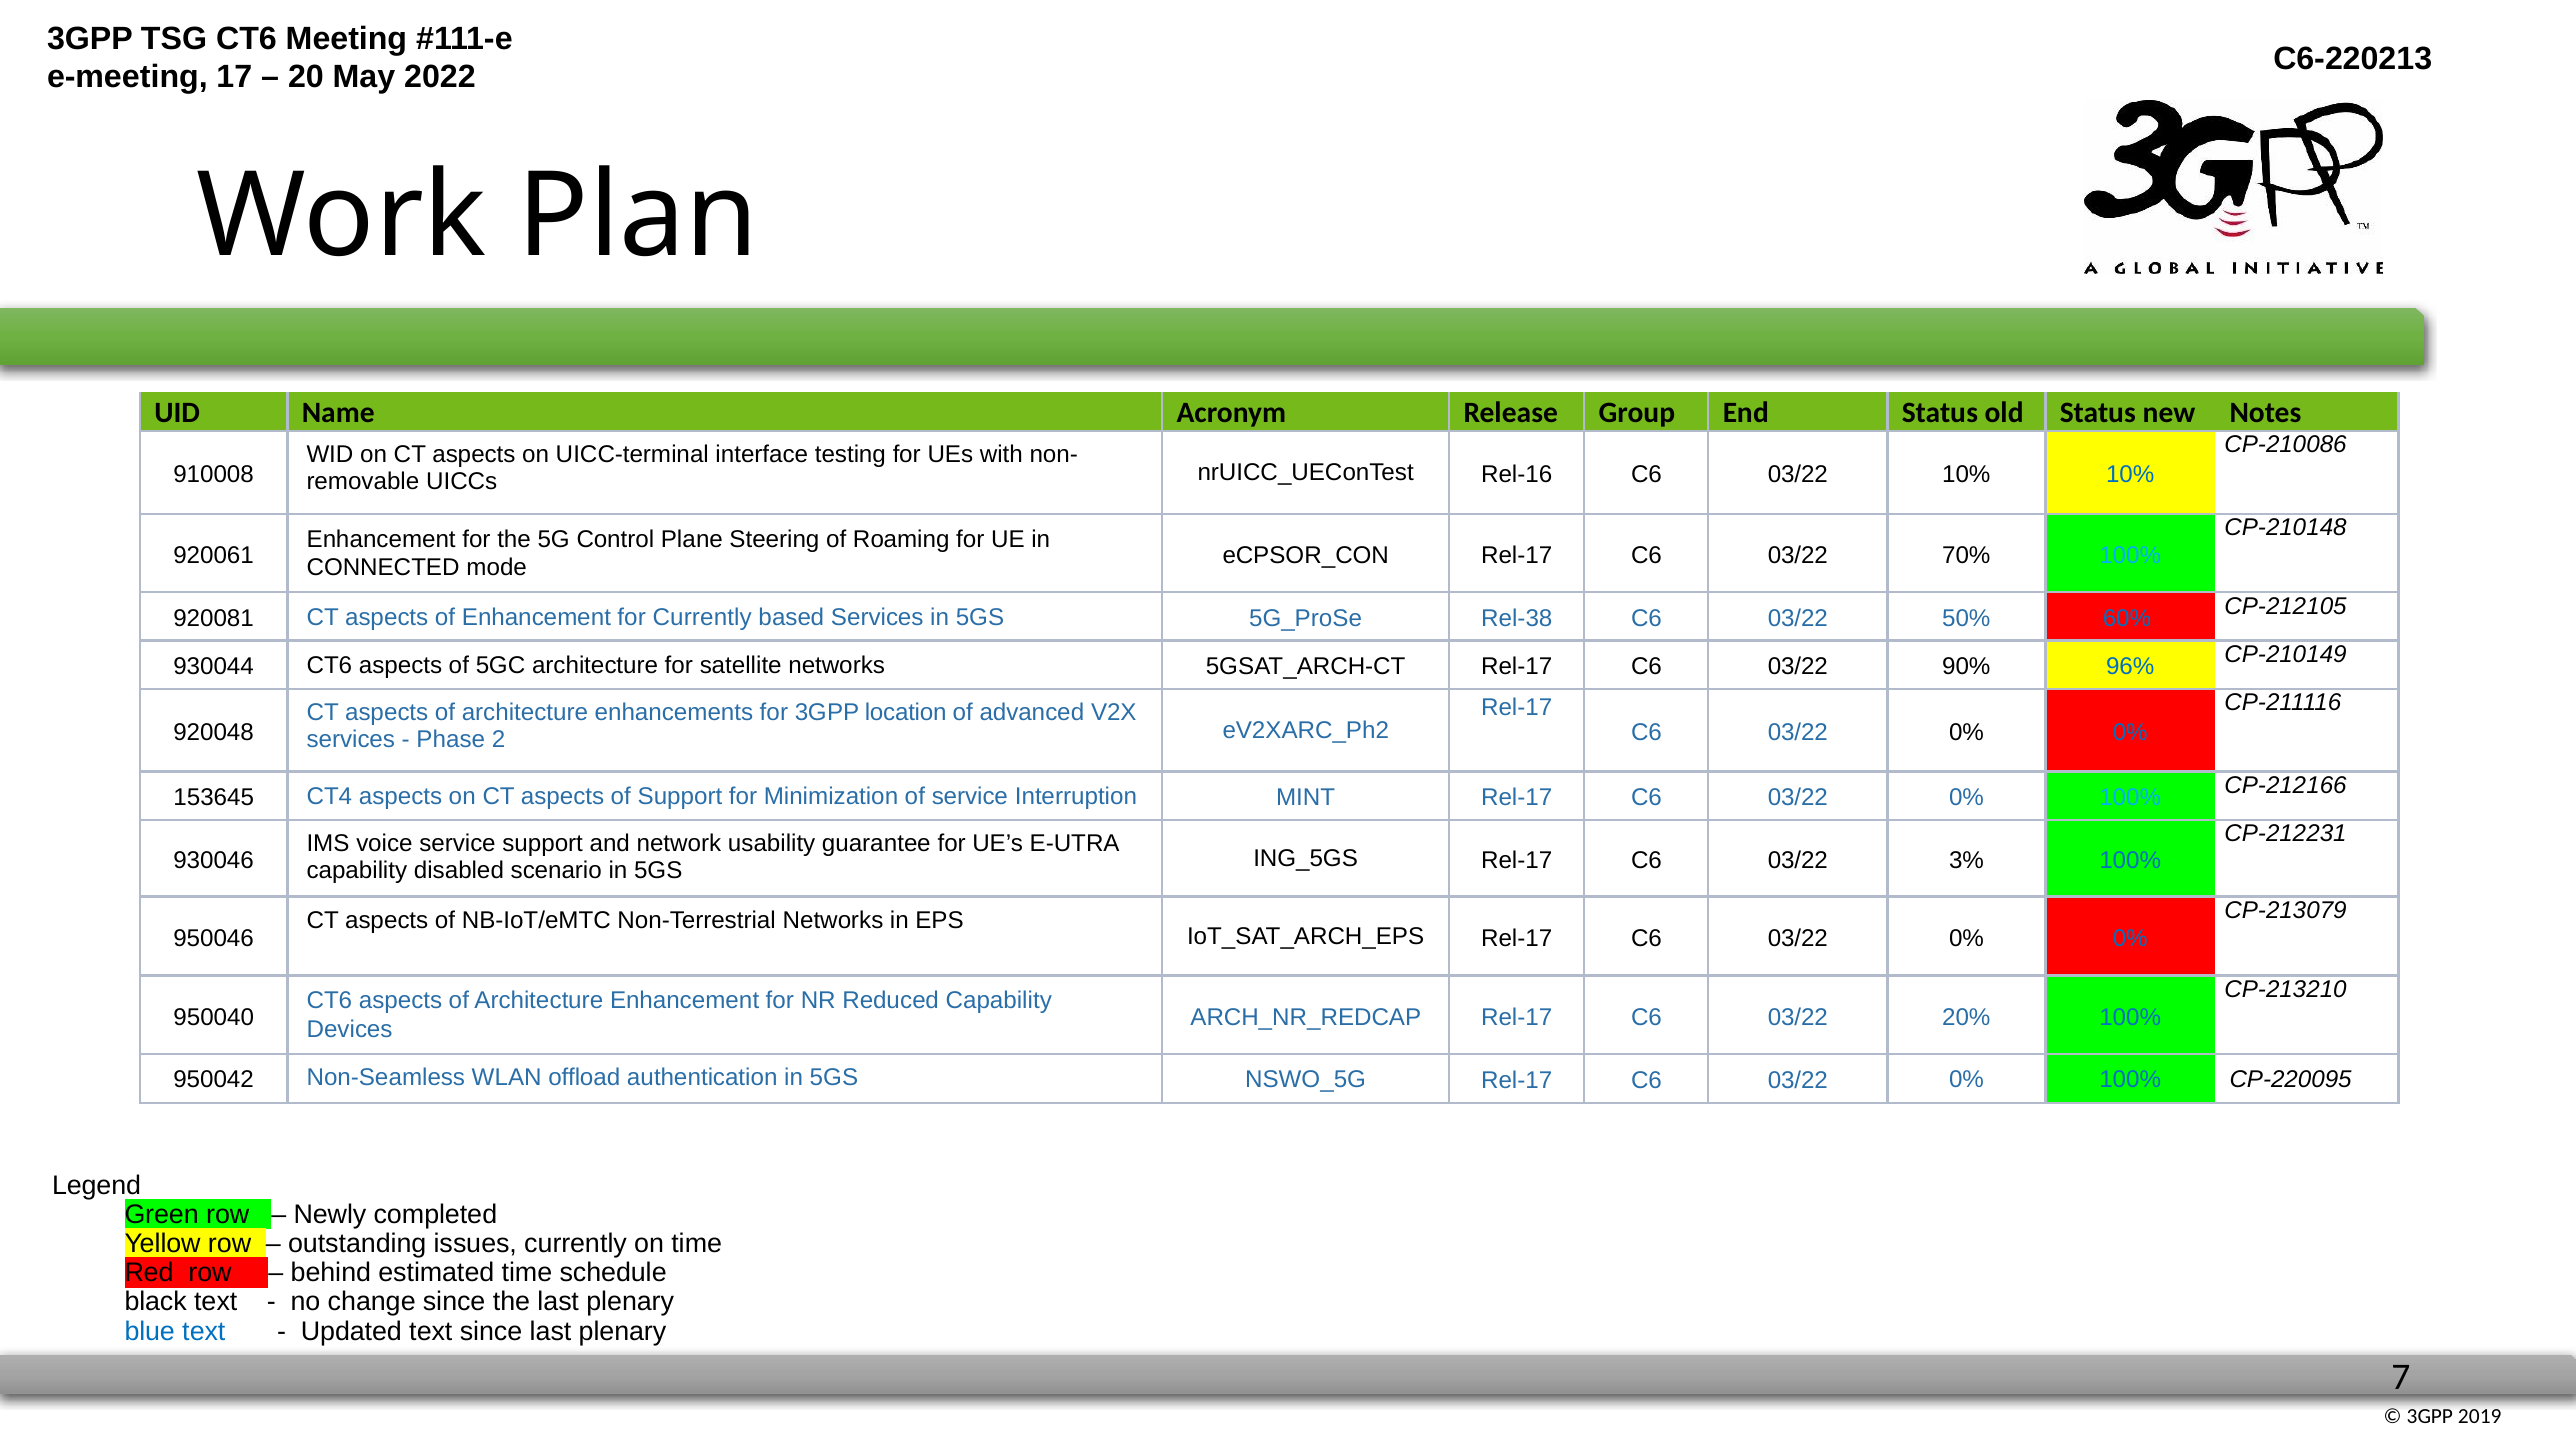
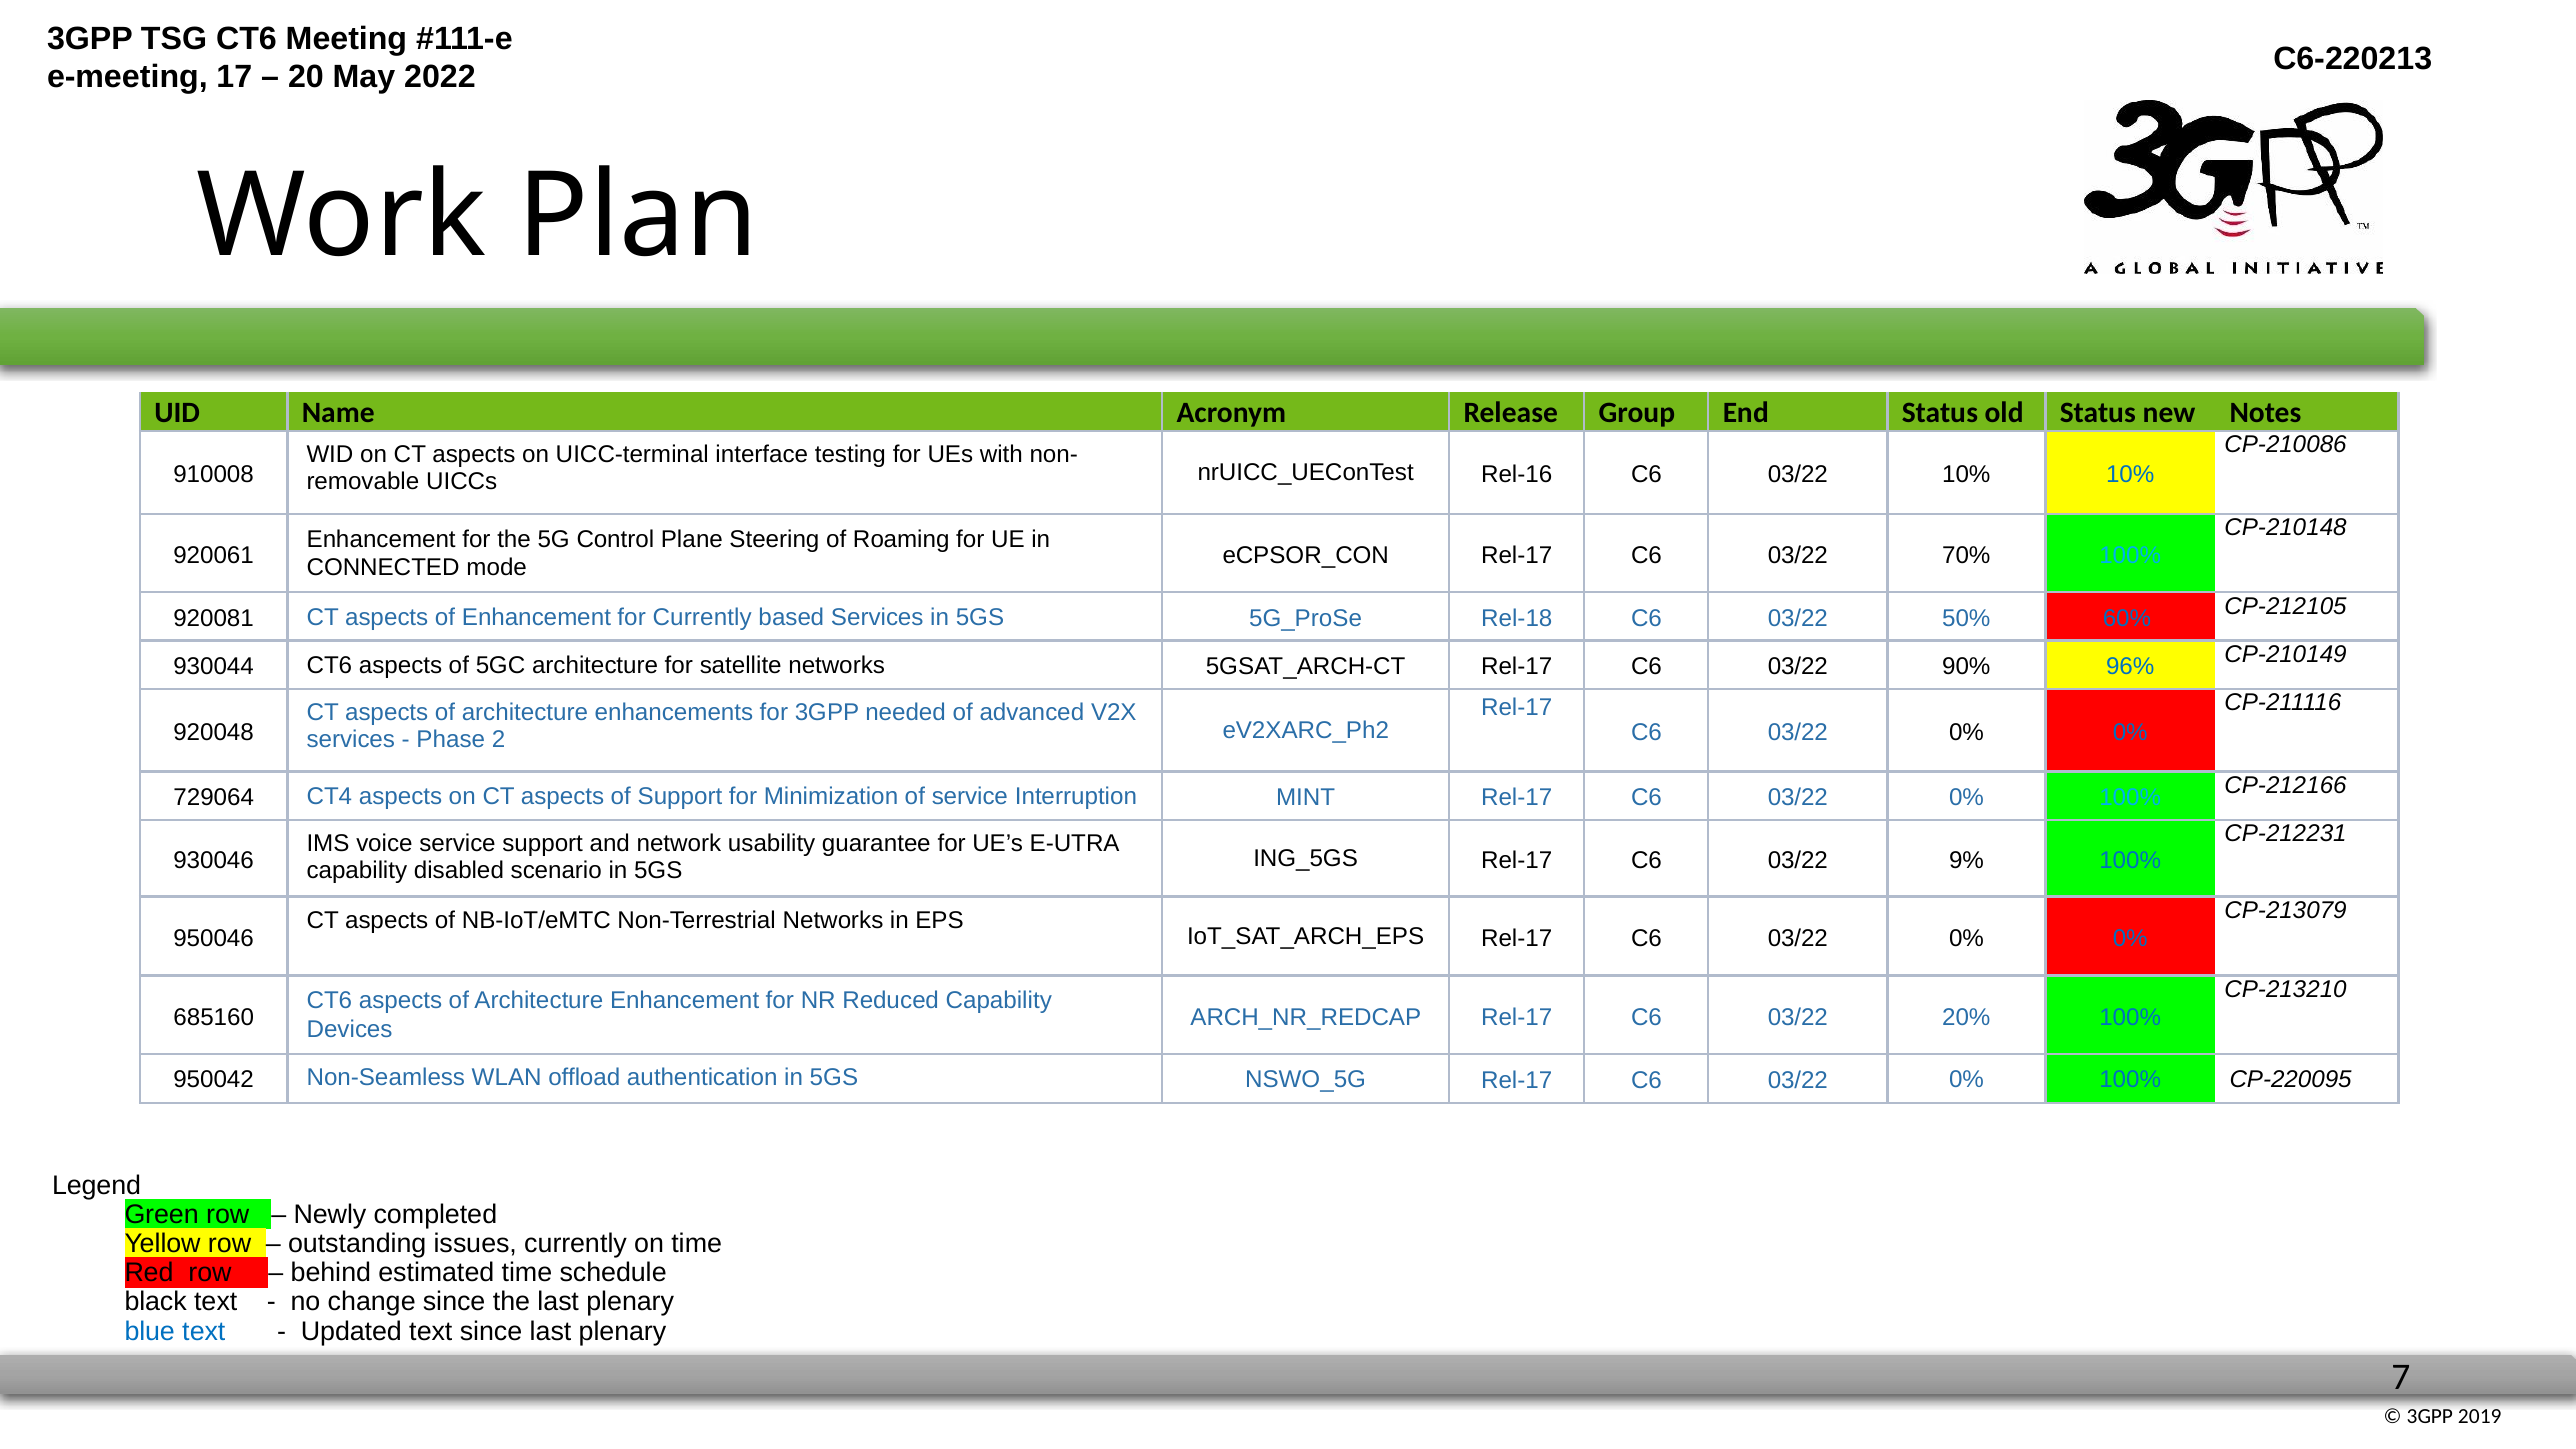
Rel-38: Rel-38 -> Rel-18 (1517, 619)
location: location -> needed (906, 712)
153645: 153645 -> 729064 (214, 798)
3%: 3% -> 9% (1966, 860)
950040: 950040 -> 685160 (214, 1017)
